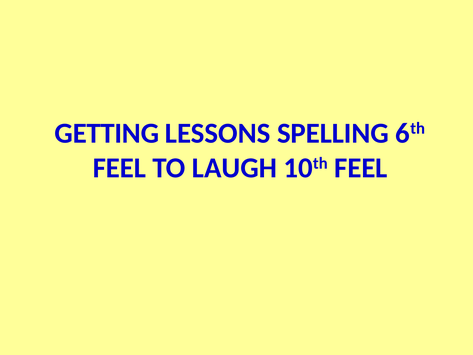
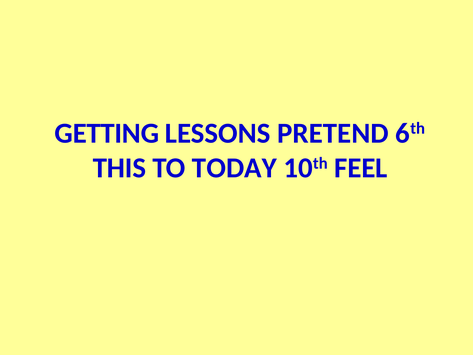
SPELLING: SPELLING -> PRETEND (333, 133)
FEEL: FEEL -> THIS (119, 168)
LAUGH: LAUGH -> TODAY (234, 168)
